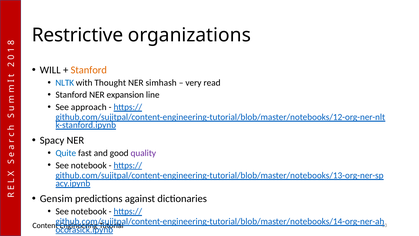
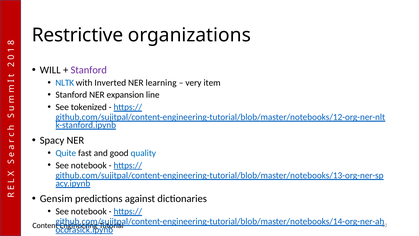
Stanford colour: orange -> purple (89, 70)
Thought: Thought -> Inverted (110, 83)
simhash: simhash -> learning (161, 83)
read: read -> item (212, 83)
approach: approach -> tokenized (89, 107)
quality colour: purple -> blue (143, 153)
